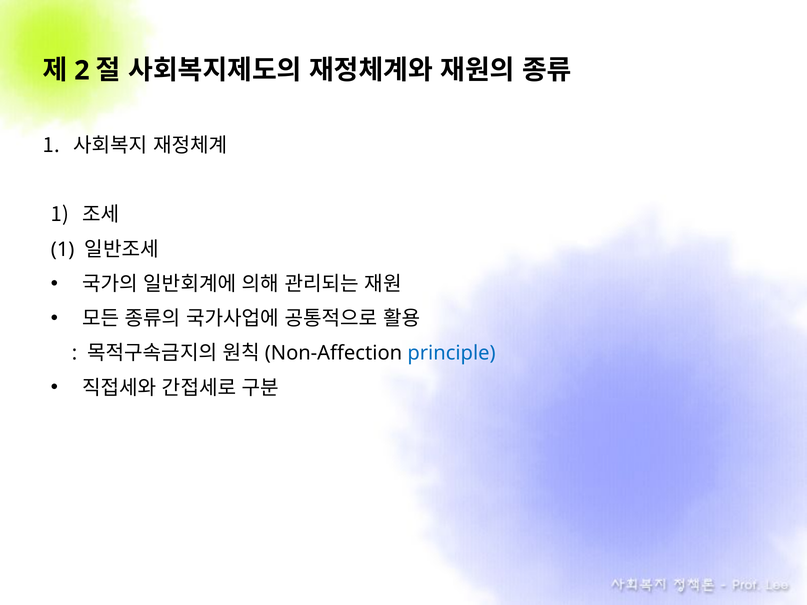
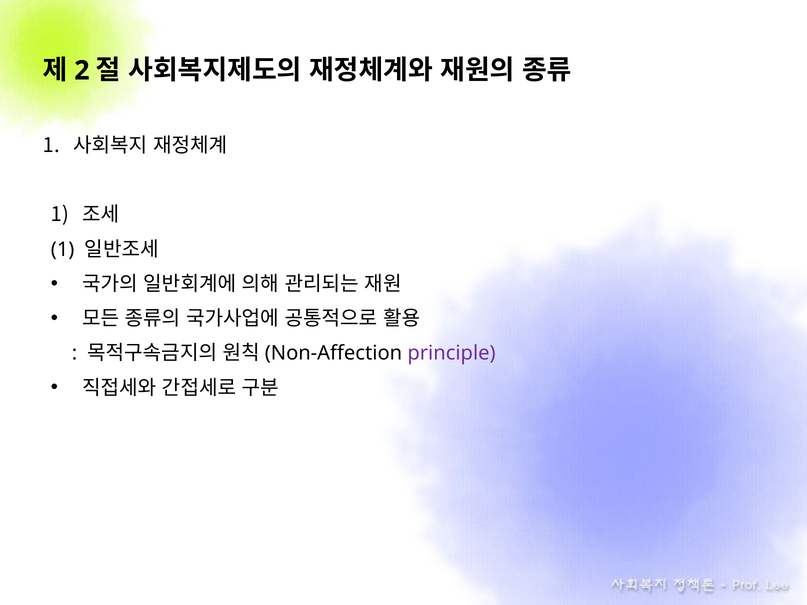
principle colour: blue -> purple (452, 353)
